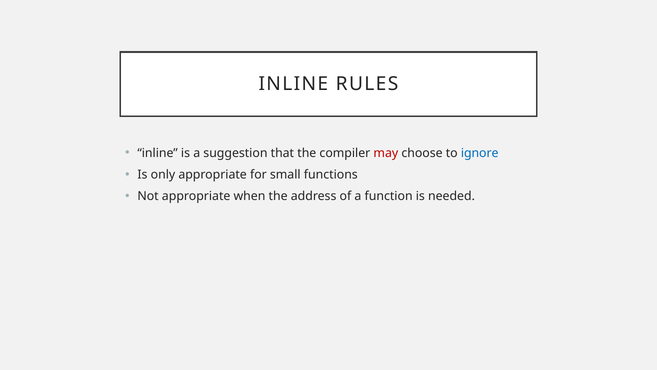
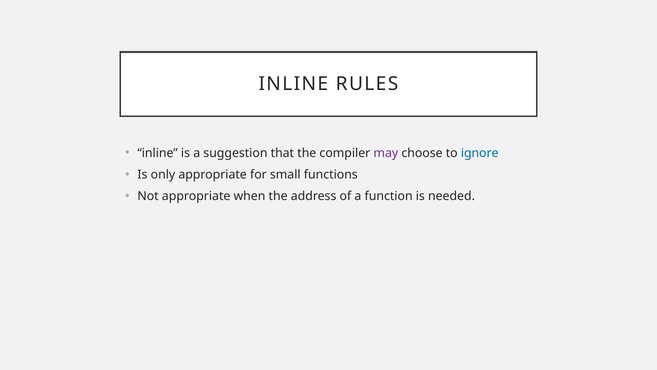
may colour: red -> purple (386, 153)
